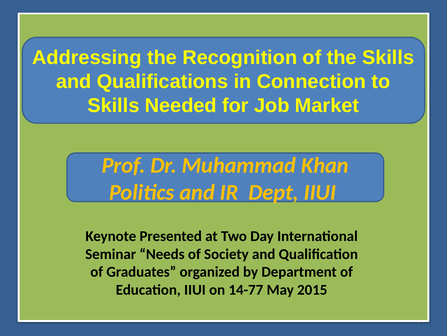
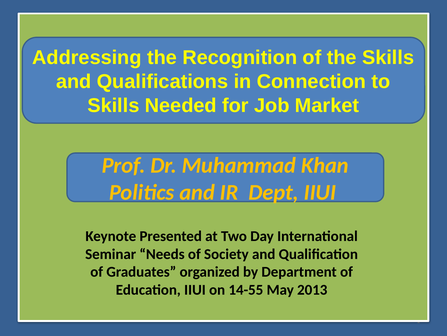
14-77: 14-77 -> 14-55 (246, 289)
2015: 2015 -> 2013 (312, 289)
